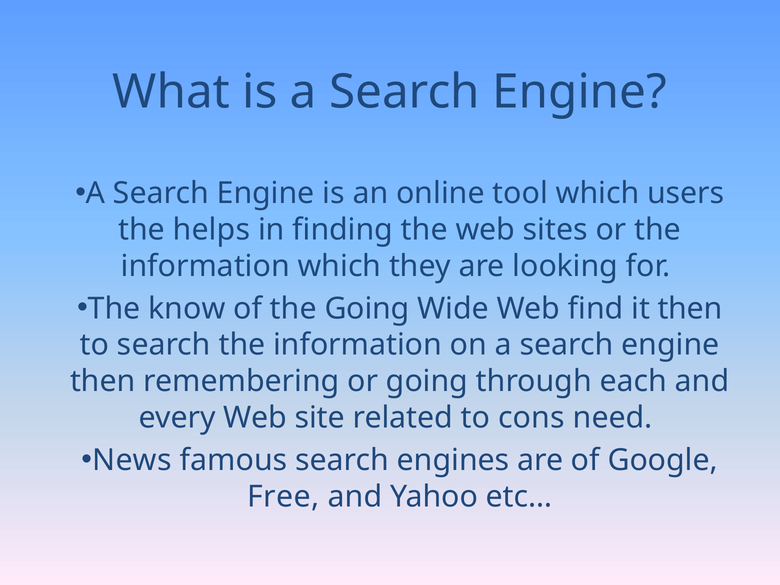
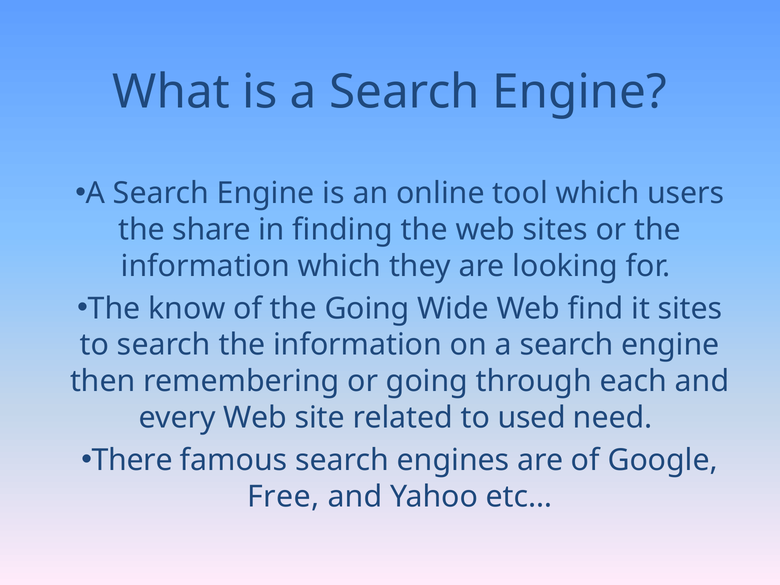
helps: helps -> share (212, 230)
it then: then -> sites (690, 309)
cons: cons -> used (532, 418)
News: News -> There (132, 460)
